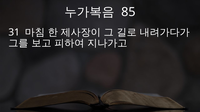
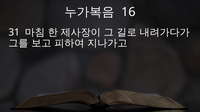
85: 85 -> 16 (128, 12)
